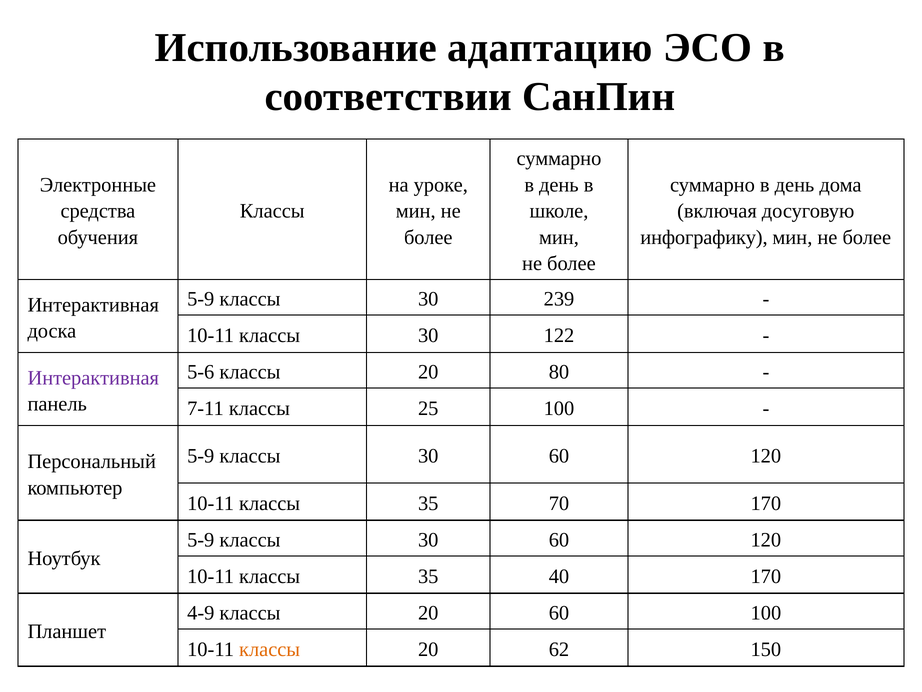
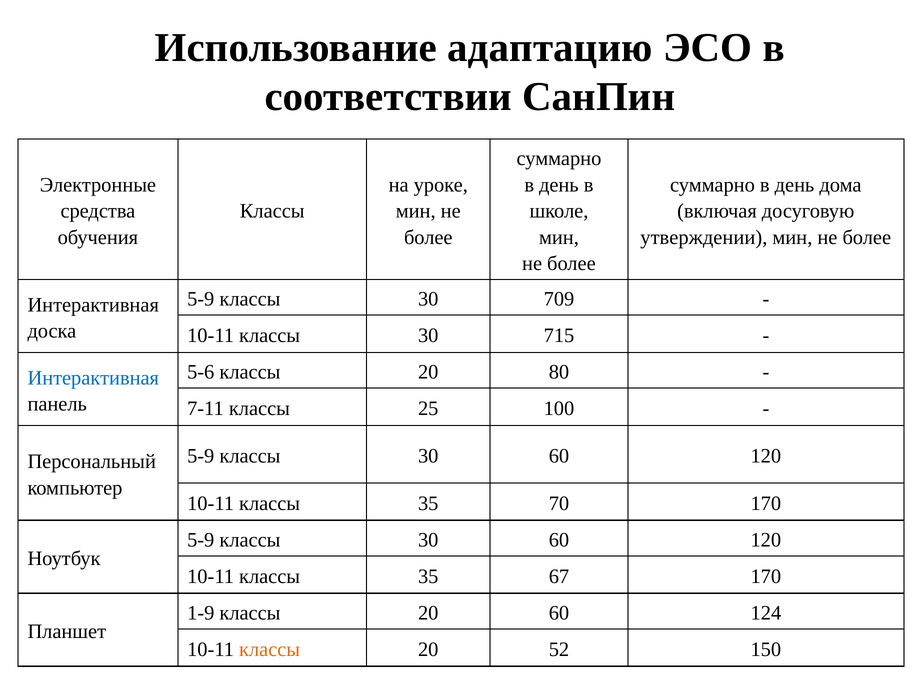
инфографику: инфографику -> утверждении (704, 237)
239: 239 -> 709 (559, 299)
122: 122 -> 715 (559, 335)
Интерактивная colour: purple -> blue (93, 378)
40: 40 -> 67 (559, 576)
4-9: 4-9 -> 1-9 (201, 612)
60 100: 100 -> 124 (766, 612)
62: 62 -> 52 (559, 649)
